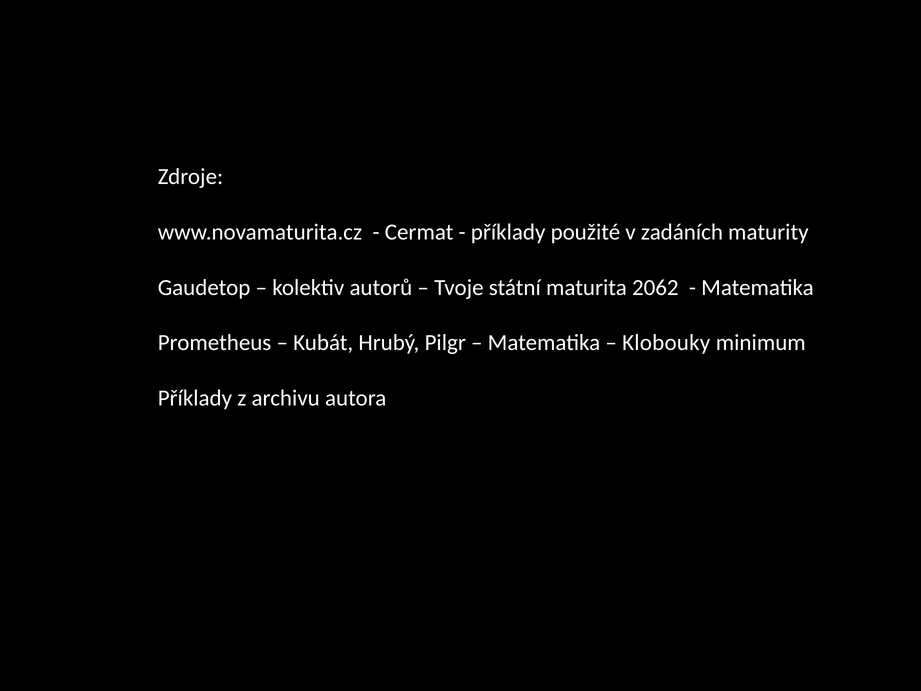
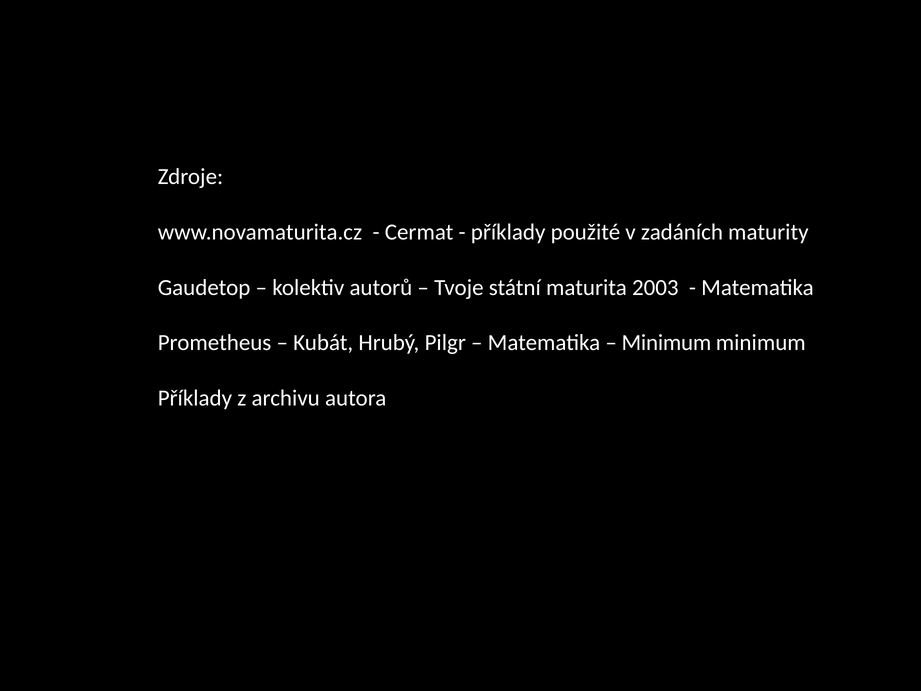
2062: 2062 -> 2003 (655, 287)
Klobouky: Klobouky -> Minimum (666, 343)
